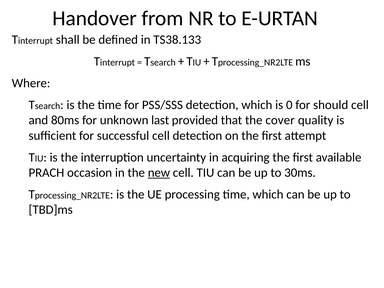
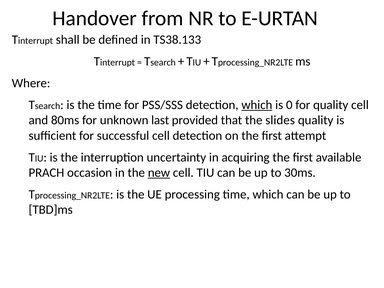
which underline: none -> present (257, 105)
for should: should -> quality (331, 105)
cover: cover -> slides (280, 120)
